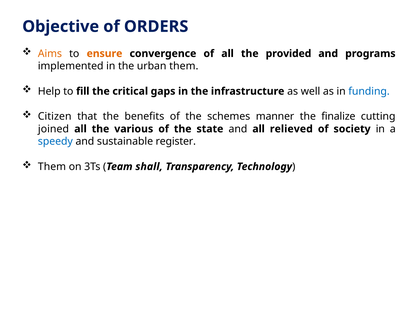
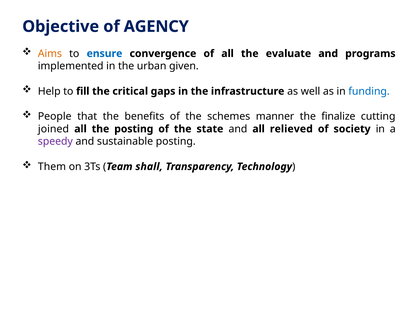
ORDERS: ORDERS -> AGENCY (156, 26)
ensure colour: orange -> blue (104, 53)
provided: provided -> evaluate (288, 53)
urban them: them -> given (184, 66)
Citizen: Citizen -> People (55, 116)
the various: various -> posting (134, 129)
speedy colour: blue -> purple (55, 141)
sustainable register: register -> posting (176, 141)
